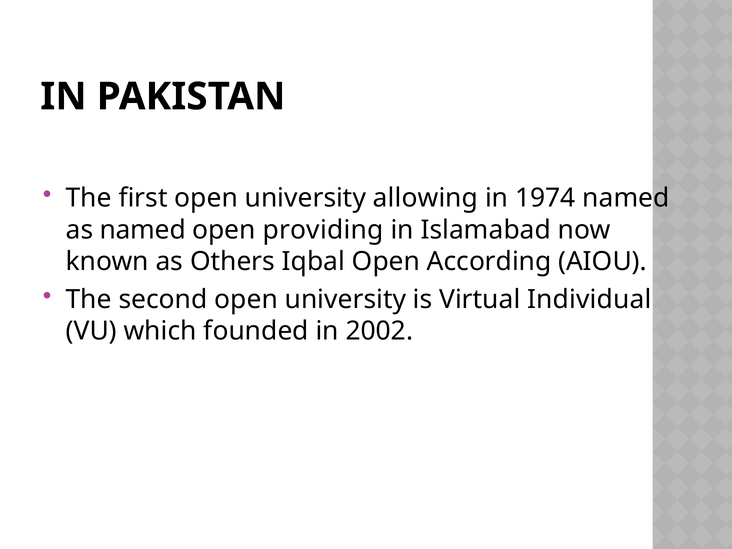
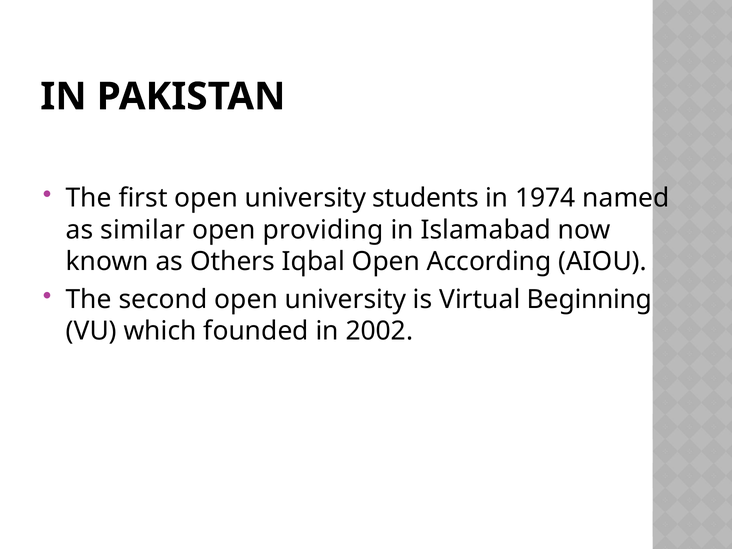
allowing: allowing -> students (426, 198)
as named: named -> similar (143, 230)
Individual: Individual -> Beginning (590, 299)
